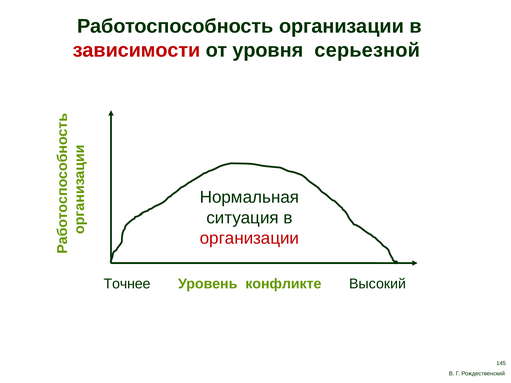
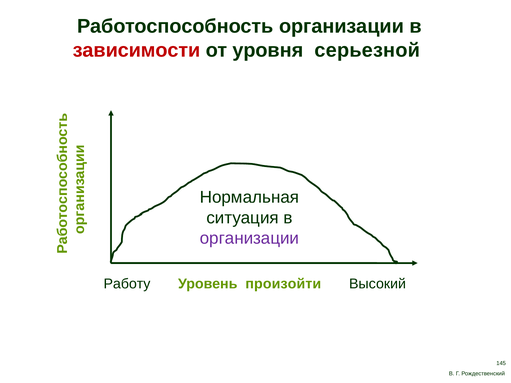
организации colour: red -> purple (249, 238)
Точнее: Точнее -> Работу (127, 284)
конфликте: конфликте -> произойти (283, 284)
